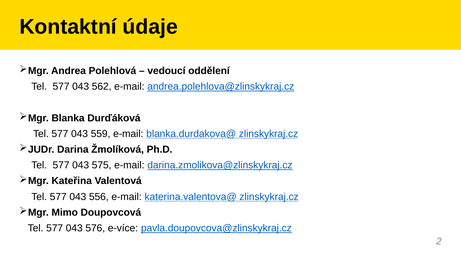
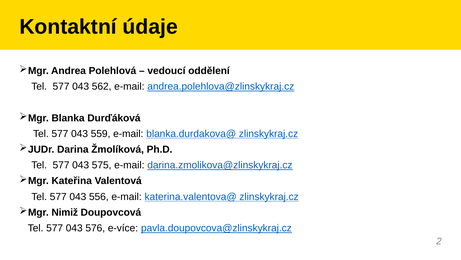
Mimo: Mimo -> Nimiž (65, 212)
